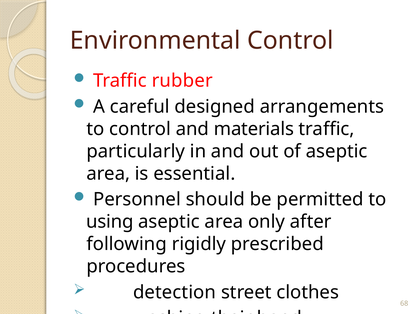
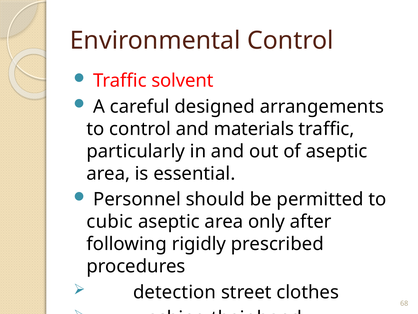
rubber: rubber -> solvent (183, 81)
using: using -> cubic (110, 221)
